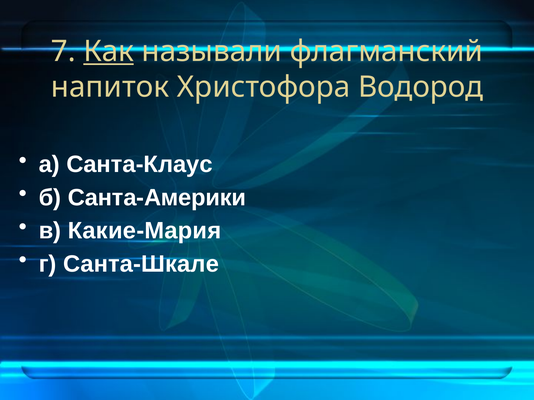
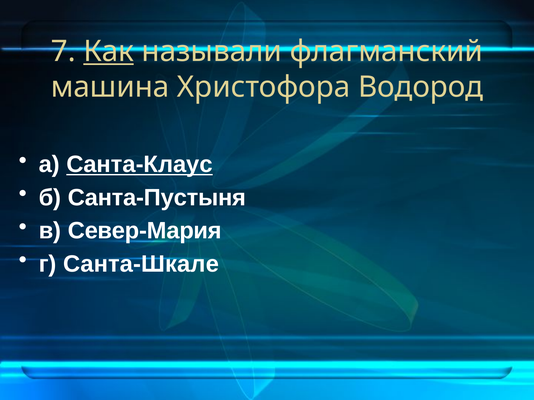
напиток: напиток -> машина (110, 87)
Санта-Клаус underline: none -> present (140, 165)
Санта-Америки: Санта-Америки -> Санта-Пустыня (157, 198)
Какие-Мария: Какие-Мария -> Север-Мария (145, 231)
